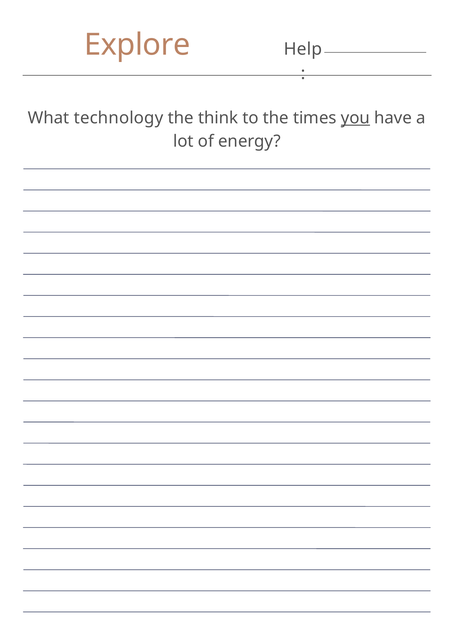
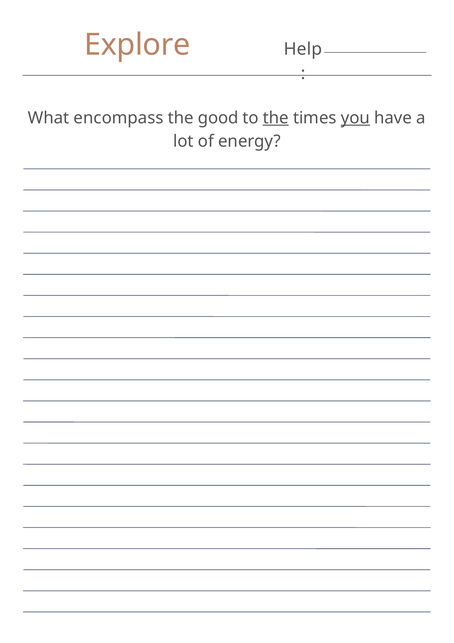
technology: technology -> encompass (119, 118)
think: think -> good (218, 118)
the underline: none -> present (276, 118)
